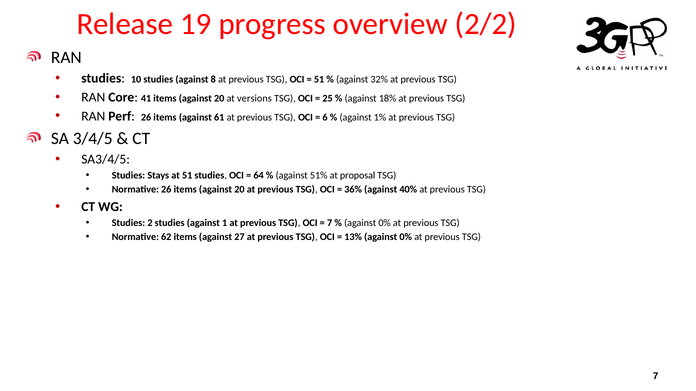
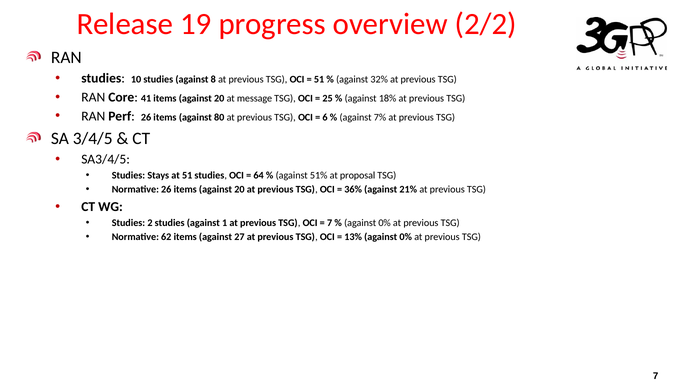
versions: versions -> message (255, 99)
61: 61 -> 80 (219, 117)
1%: 1% -> 7% (380, 117)
40%: 40% -> 21% (408, 190)
